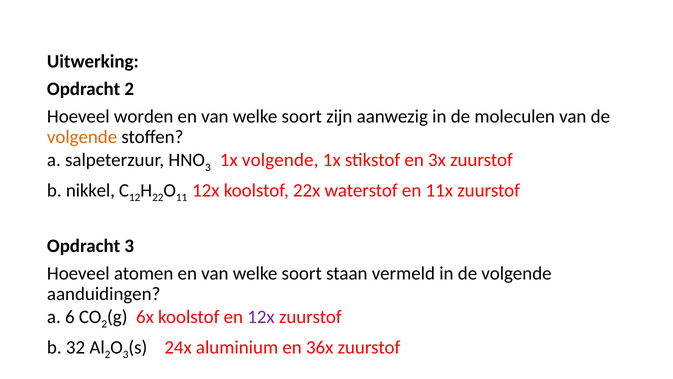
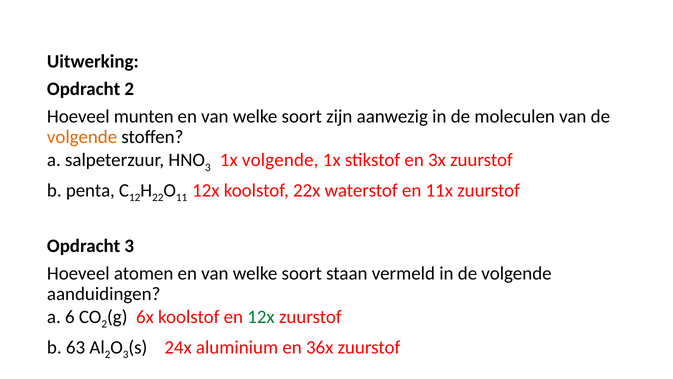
worden: worden -> munten (144, 116)
nikkel: nikkel -> penta (90, 190)
12x colour: purple -> green (261, 316)
32: 32 -> 63 (76, 347)
